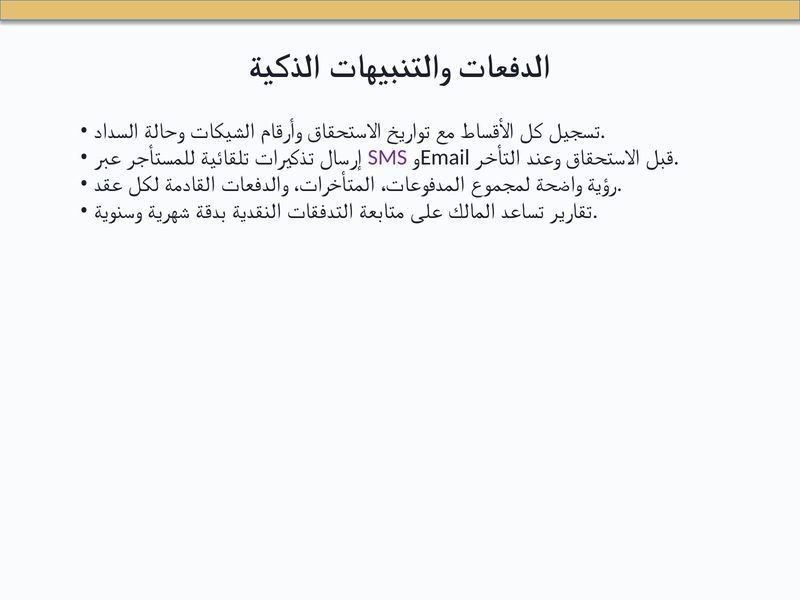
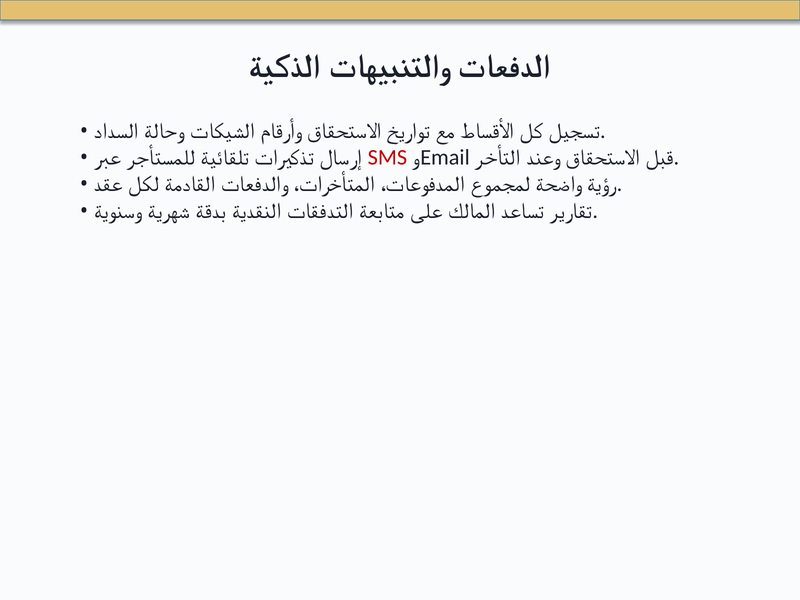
SMS colour: purple -> red (387, 157)
